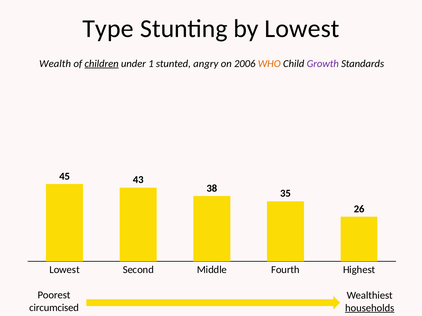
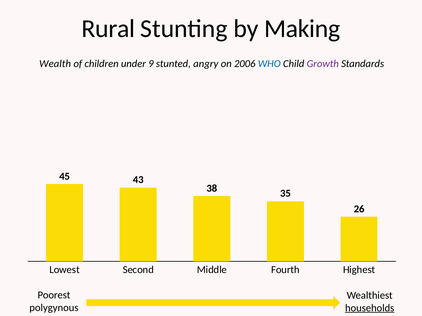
Type: Type -> Rural (108, 29)
by Lowest: Lowest -> Making (302, 29)
children underline: present -> none (102, 64)
1: 1 -> 9 (151, 64)
WHO colour: orange -> blue (269, 64)
circumcised: circumcised -> polygynous (54, 308)
